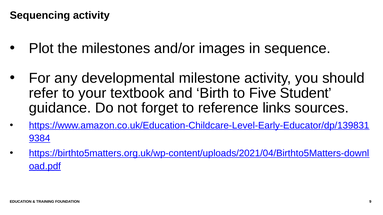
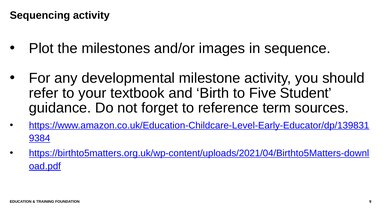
links: links -> term (277, 108)
